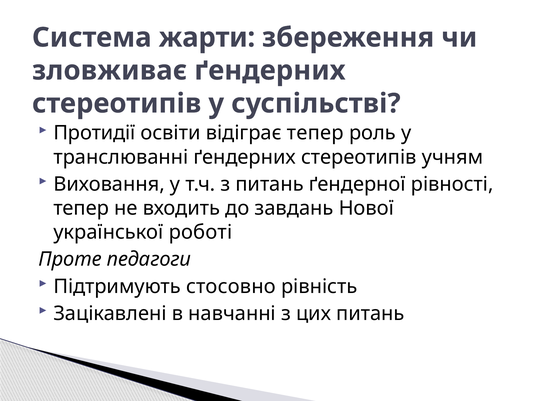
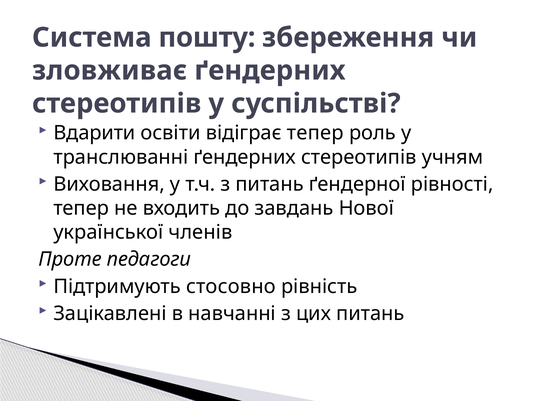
жарти: жарти -> пошту (207, 38)
Протидії: Протидії -> Вдарити (94, 133)
роботі: роботі -> членів (200, 232)
